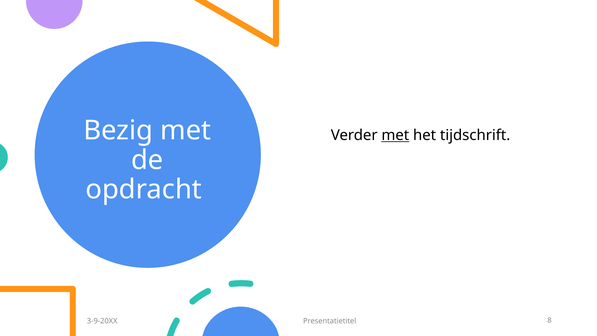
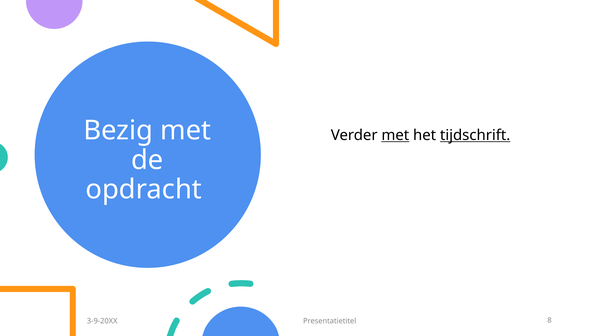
tijdschrift underline: none -> present (475, 135)
